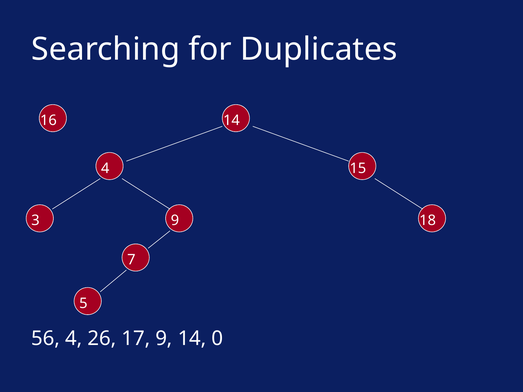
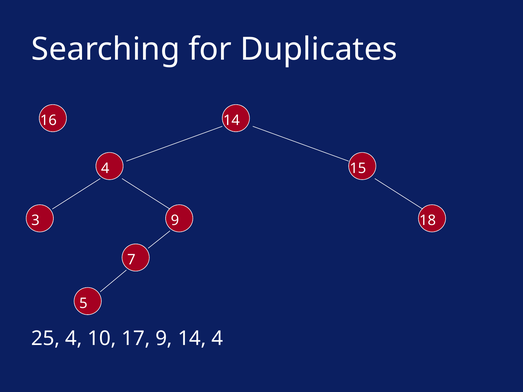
56: 56 -> 25 (46, 339)
26: 26 -> 10 (102, 339)
14 0: 0 -> 4 (217, 339)
